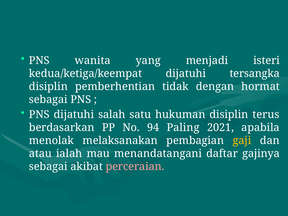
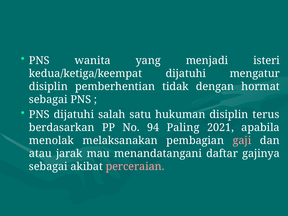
tersangka: tersangka -> mengatur (255, 74)
gaji colour: yellow -> pink (242, 141)
ialah: ialah -> jarak (69, 154)
